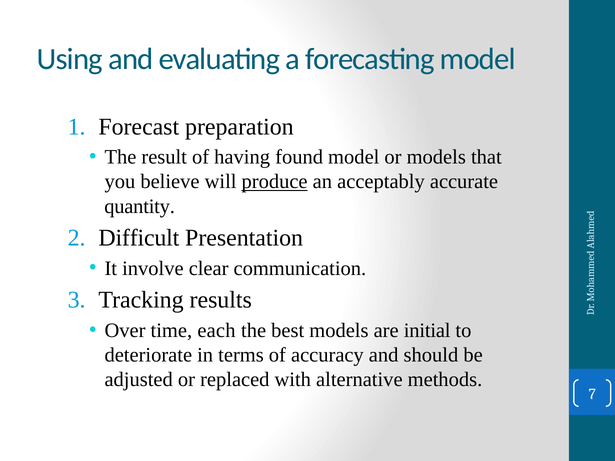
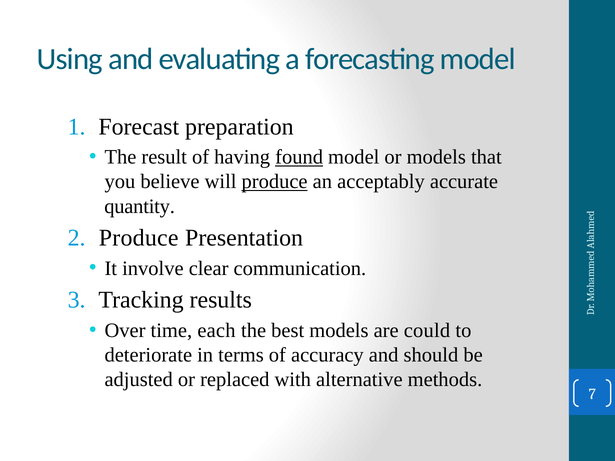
found underline: none -> present (299, 157)
Difficult: Difficult -> Produce (139, 238)
initial: initial -> could (427, 331)
